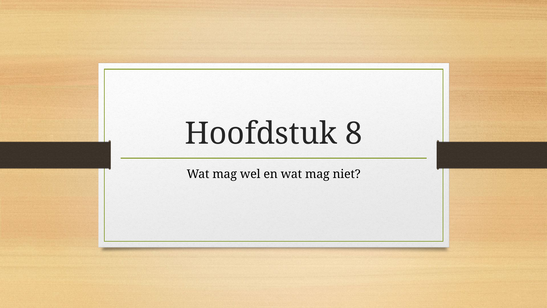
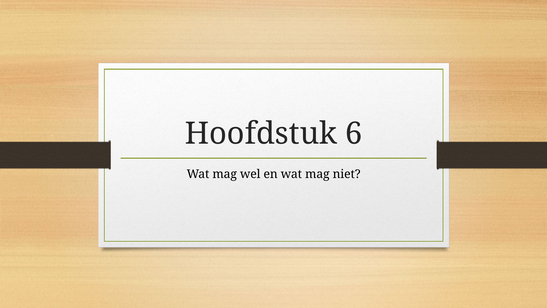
8: 8 -> 6 (354, 134)
